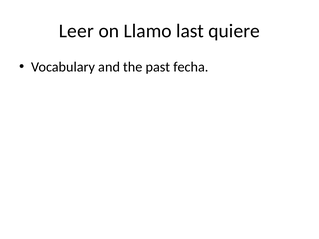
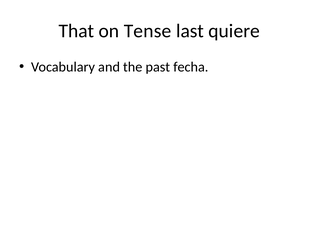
Leer: Leer -> That (76, 31)
Llamo: Llamo -> Tense (148, 31)
